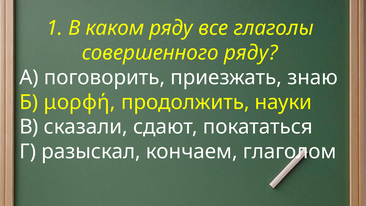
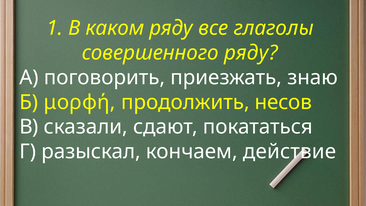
науки: науки -> несов (283, 102)
глаголом: глаголом -> действие (290, 152)
